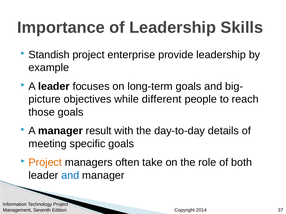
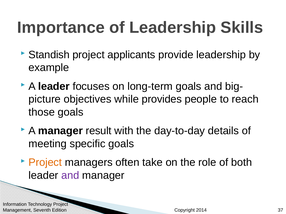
enterprise: enterprise -> applicants (131, 55)
different: different -> provides (162, 99)
and colour: blue -> purple (70, 176)
